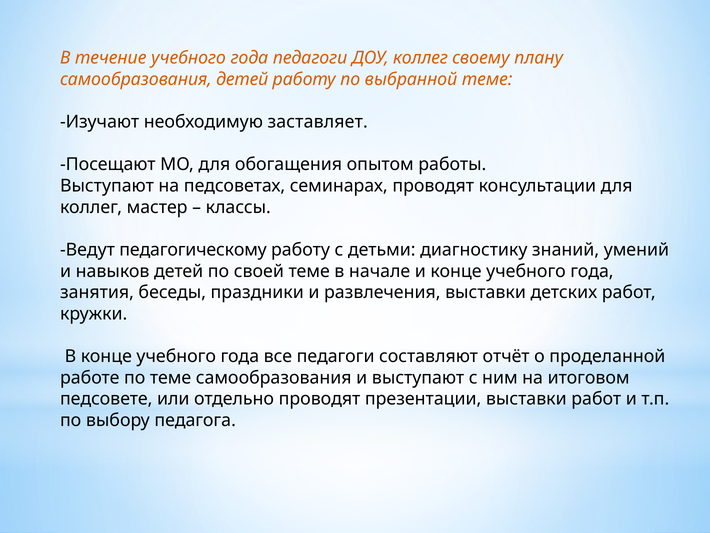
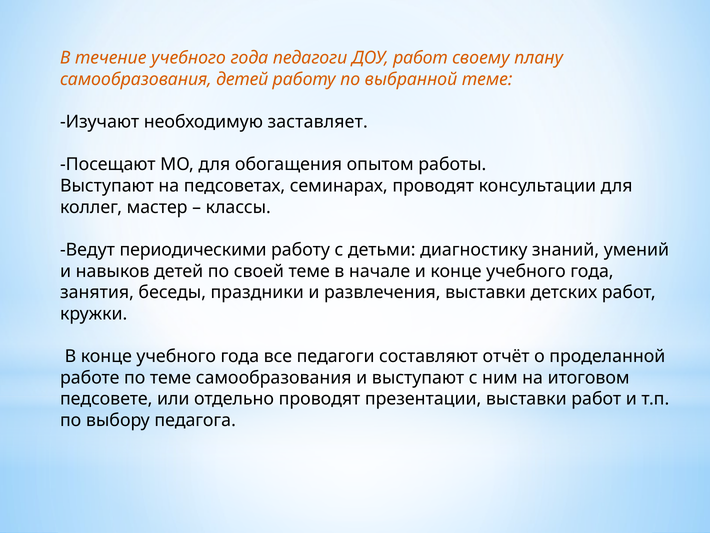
ДОУ коллег: коллег -> работ (421, 58)
педагогическому: педагогическому -> периодическими (193, 250)
